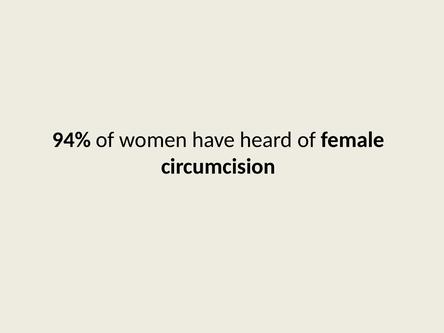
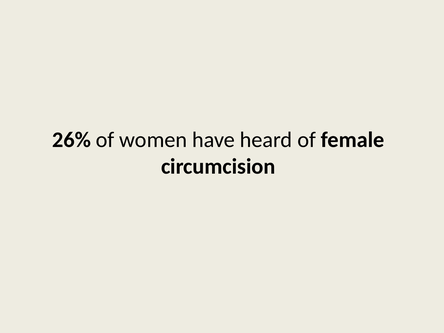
94%: 94% -> 26% (72, 140)
